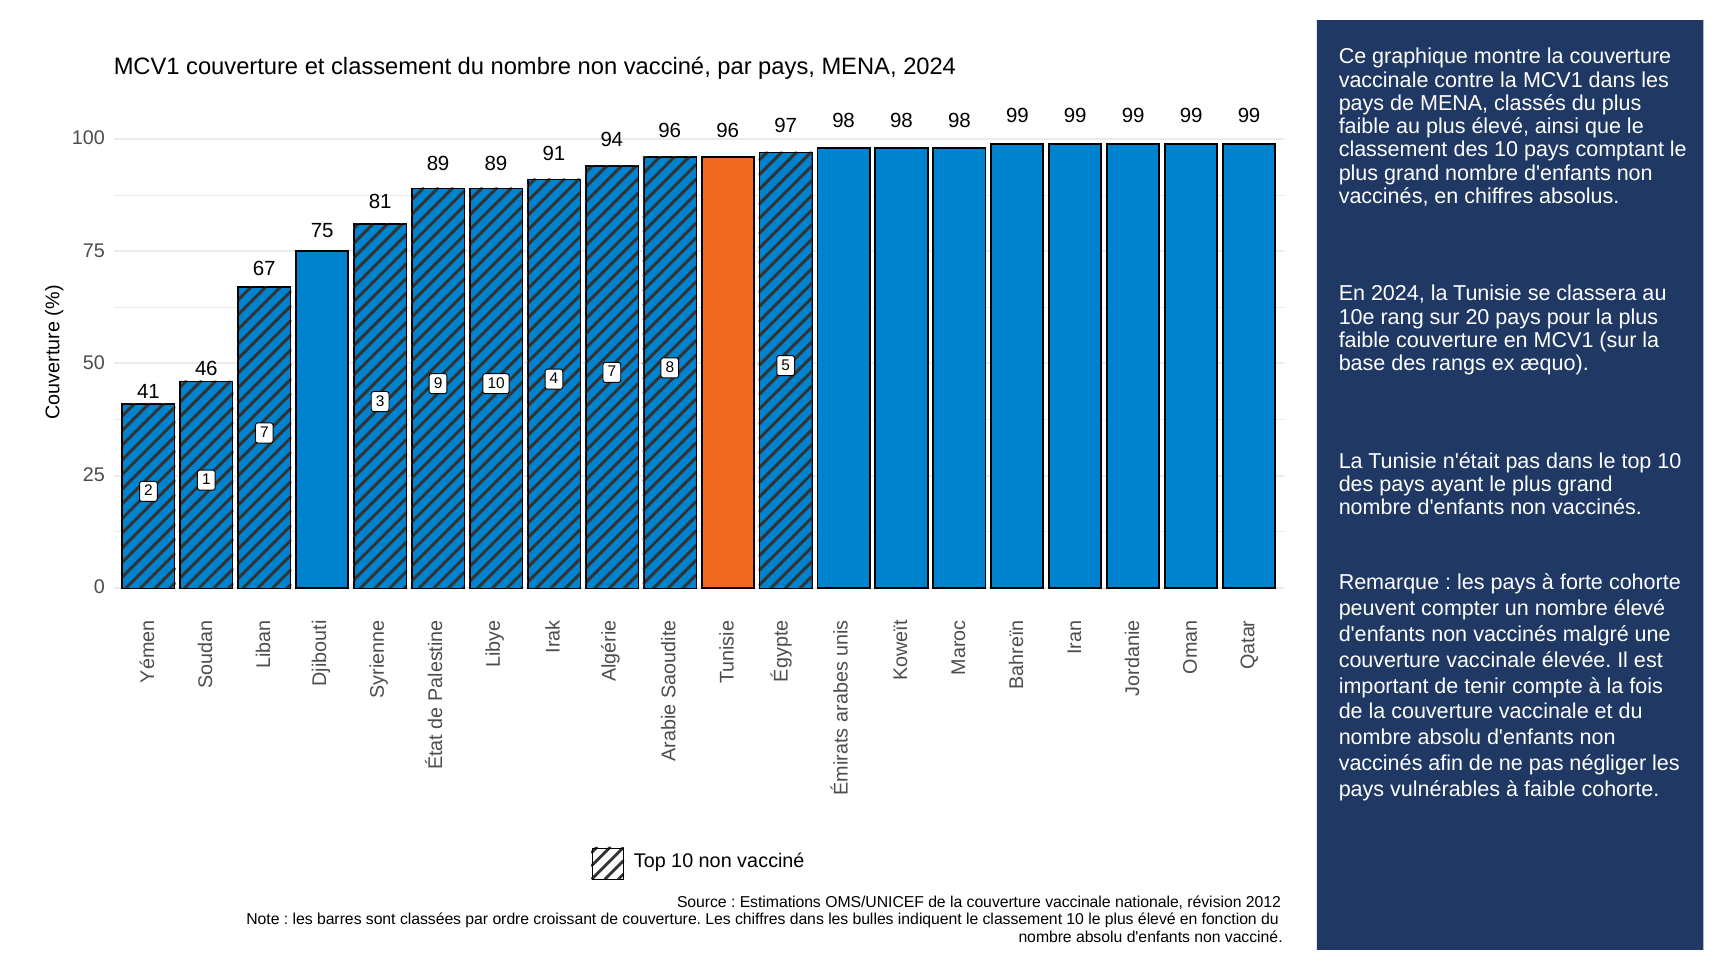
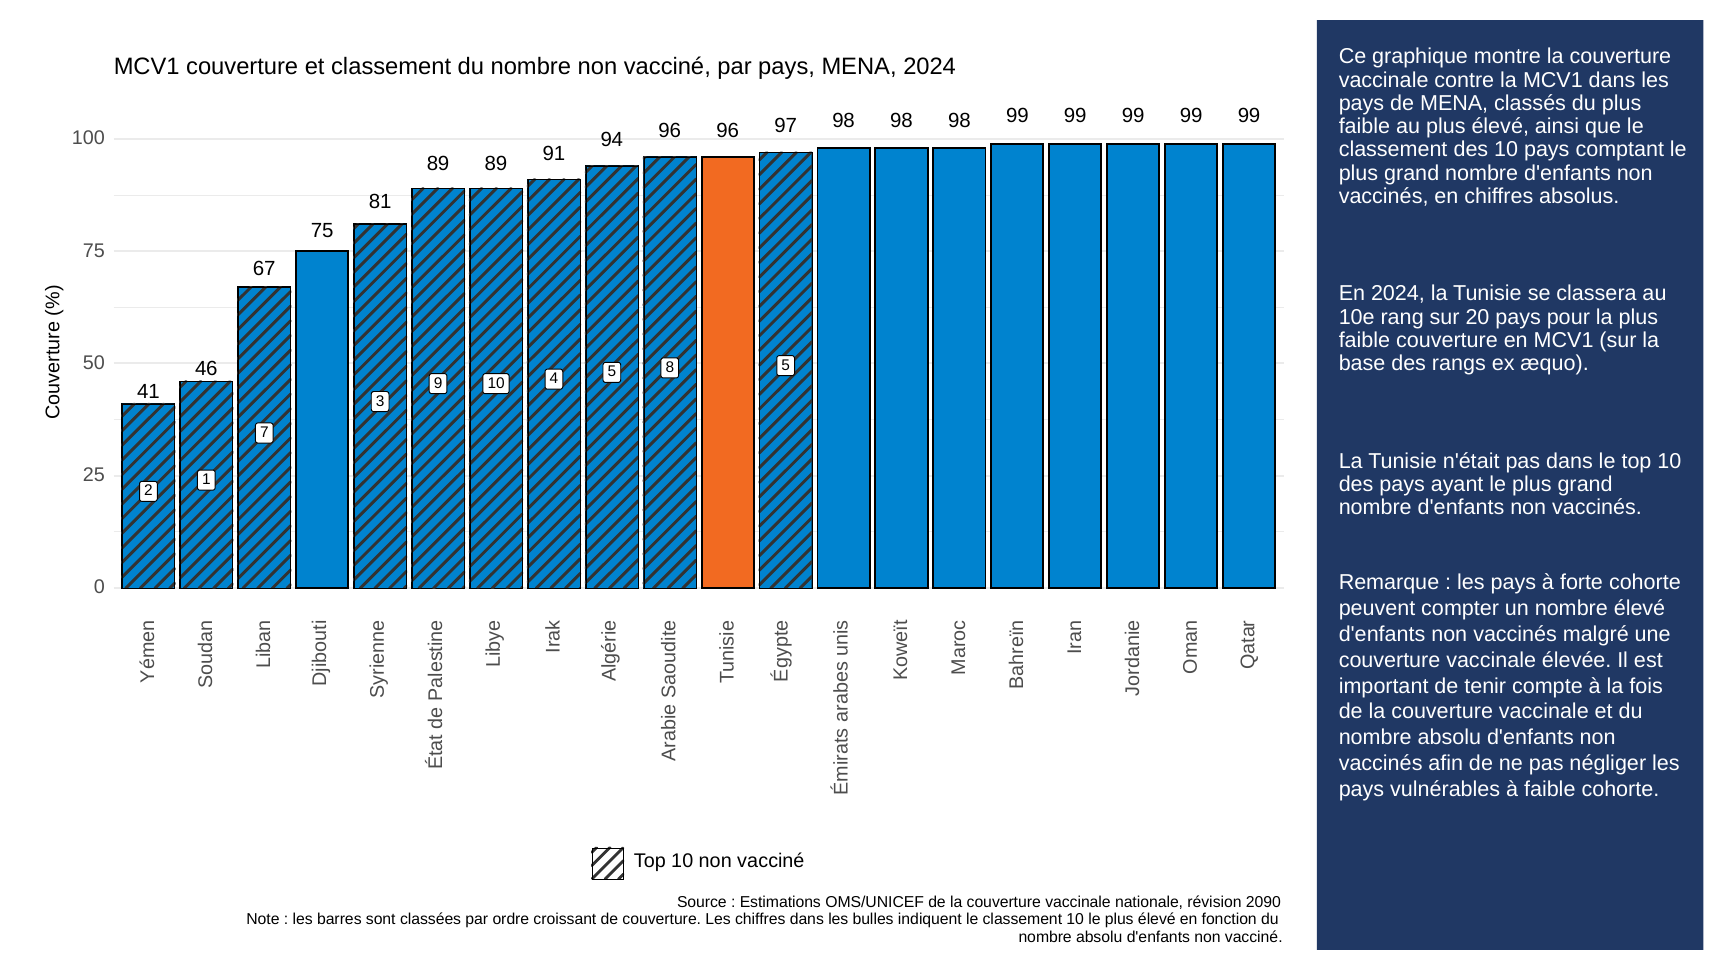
4 7: 7 -> 5 (612, 372)
2012: 2012 -> 2090 (1263, 903)
